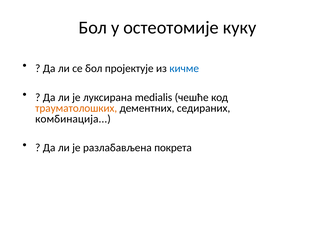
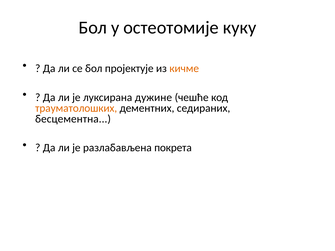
кичме colour: blue -> orange (184, 68)
medialis: medialis -> дужине (153, 97)
комбинација: комбинација -> бесцементна (73, 119)
